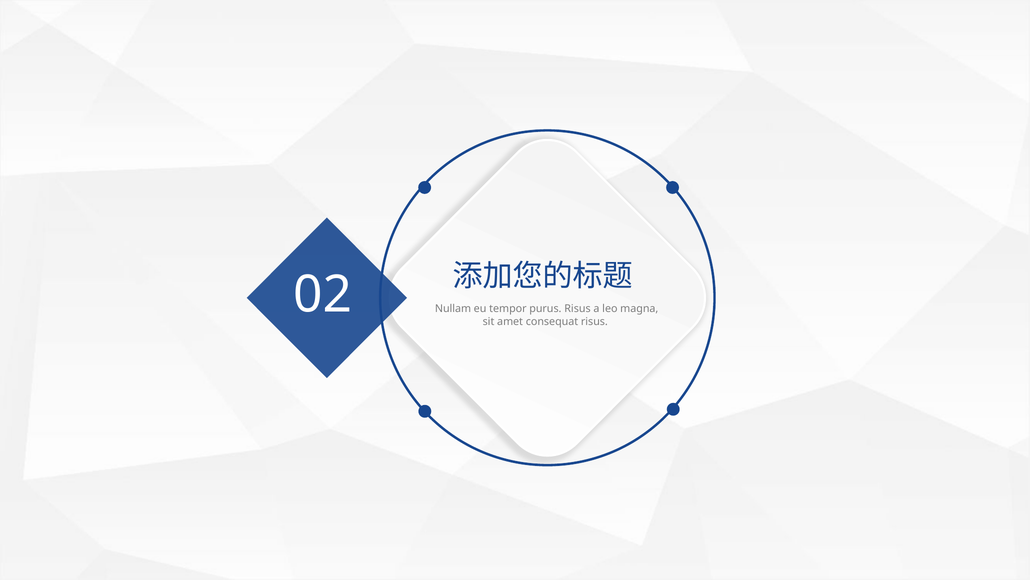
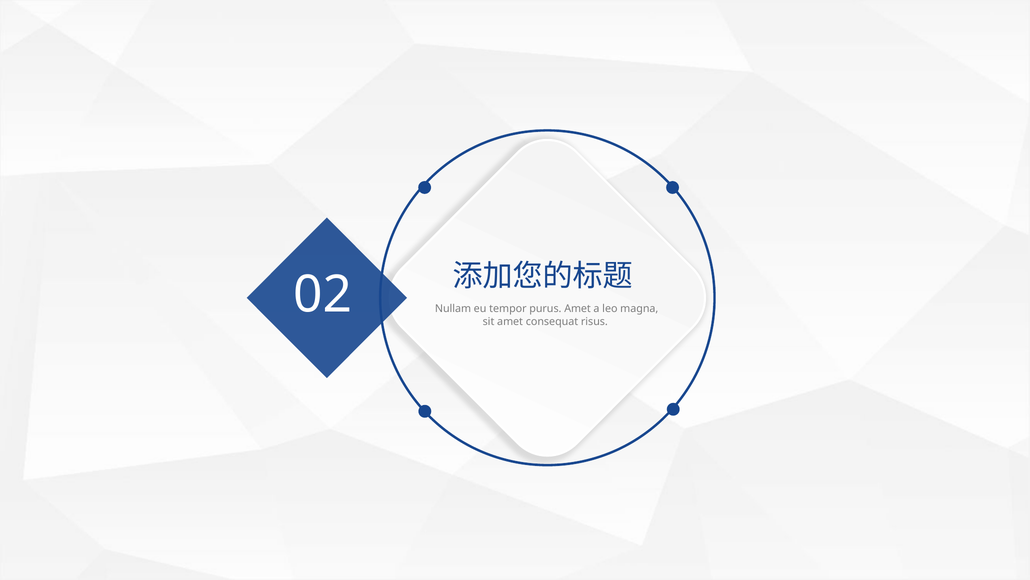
purus Risus: Risus -> Amet (578, 308)
